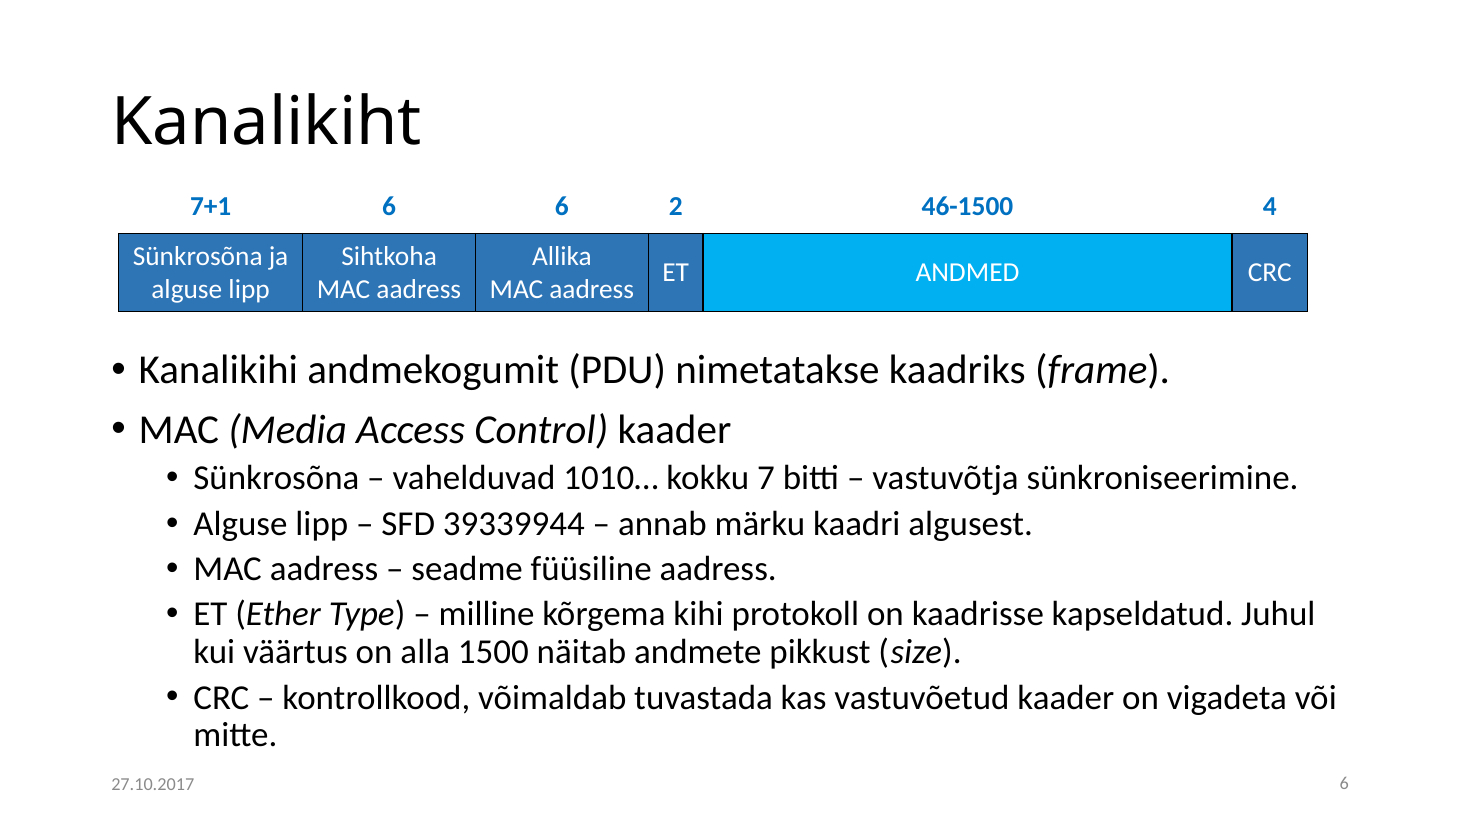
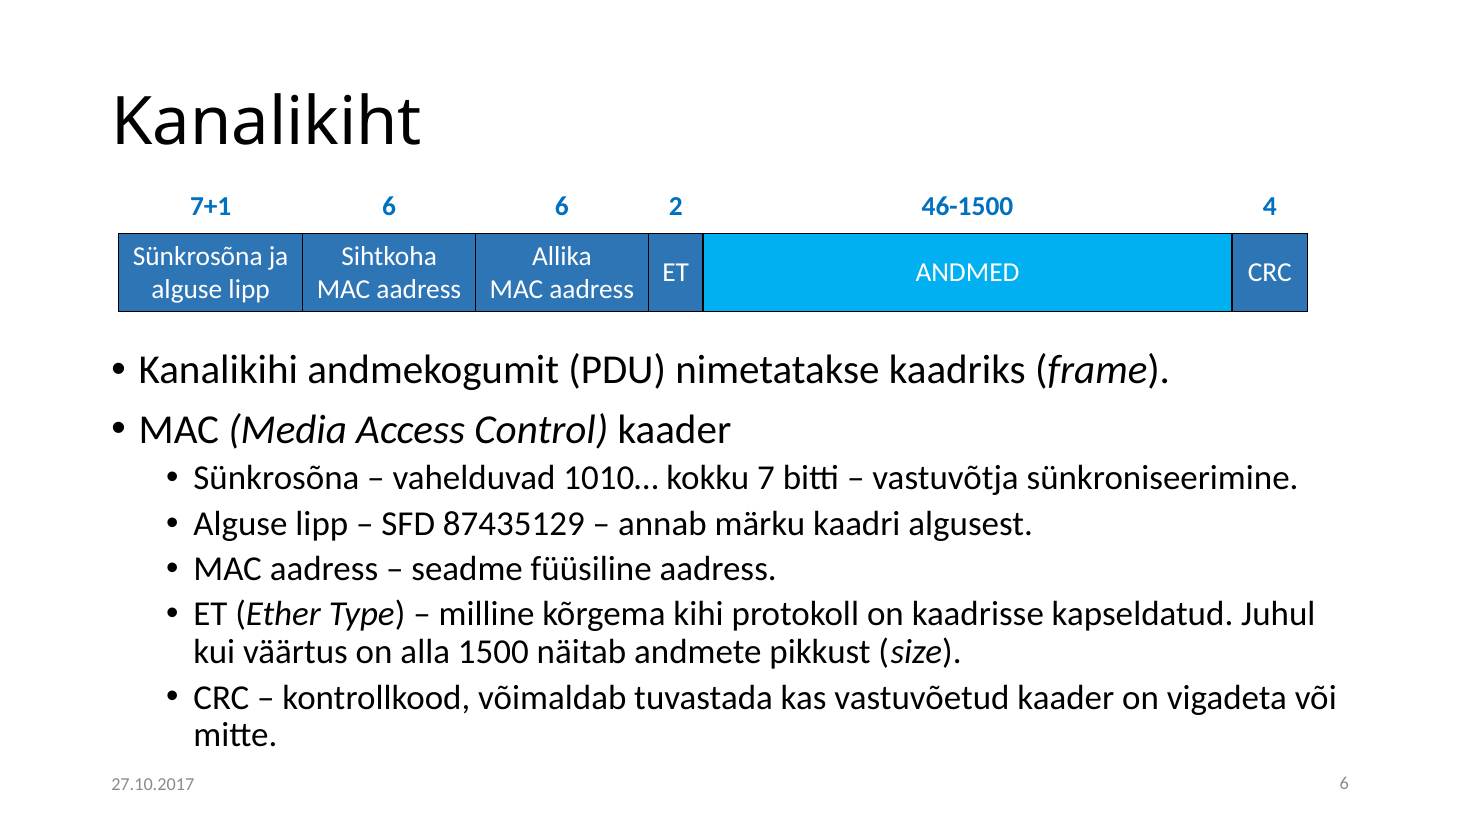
39339944: 39339944 -> 87435129 (514, 524)
